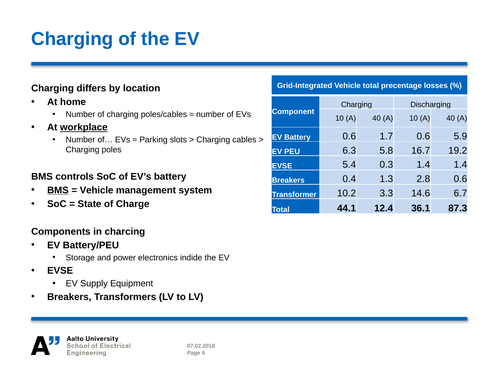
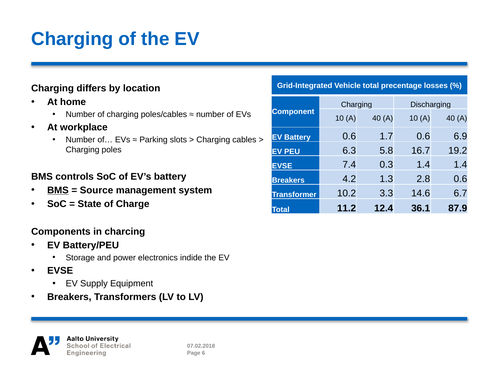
workplace underline: present -> none (84, 128)
5.9: 5.9 -> 6.9 (460, 136)
5.4: 5.4 -> 7.4 (349, 165)
0.4: 0.4 -> 4.2 (349, 179)
Vehicle: Vehicle -> Source (97, 190)
44.1: 44.1 -> 11.2 (347, 208)
87.3: 87.3 -> 87.9 (458, 208)
